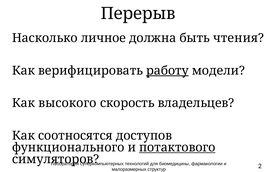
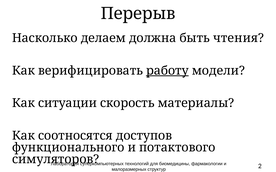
личное: личное -> делаем (103, 38)
высокого: высокого -> ситуации (68, 103)
владельцев: владельцев -> материалы (196, 103)
потактового underline: present -> none (177, 147)
